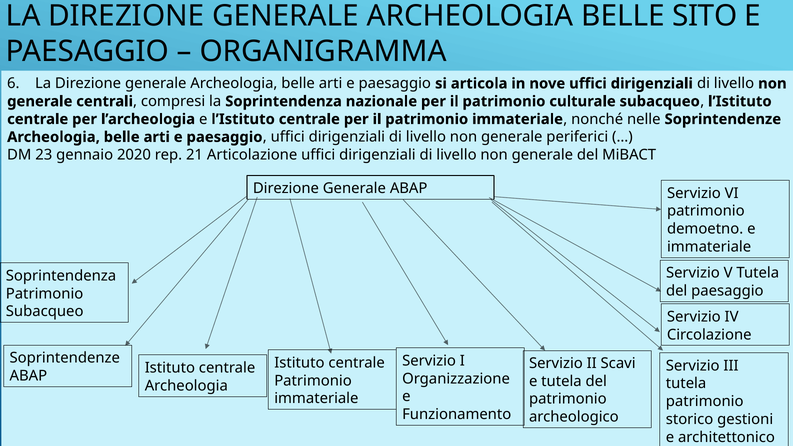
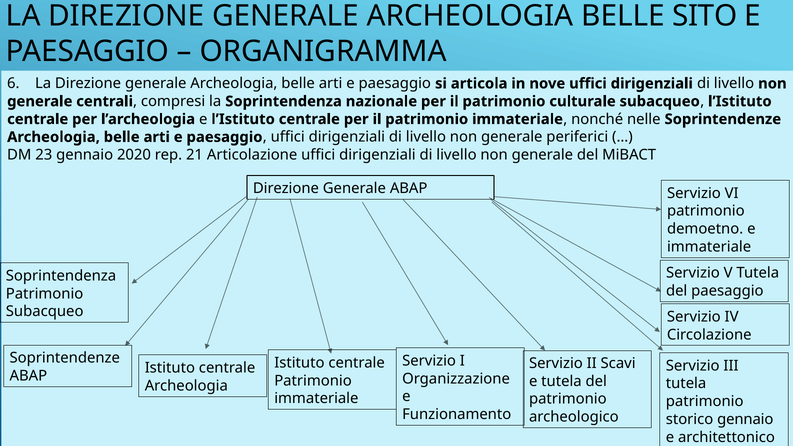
storico gestioni: gestioni -> gennaio (745, 419)
